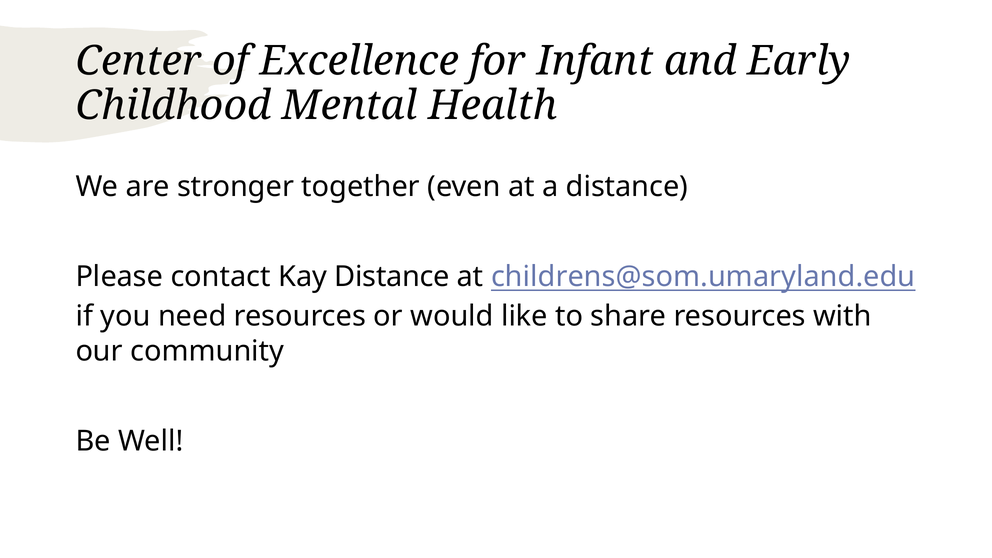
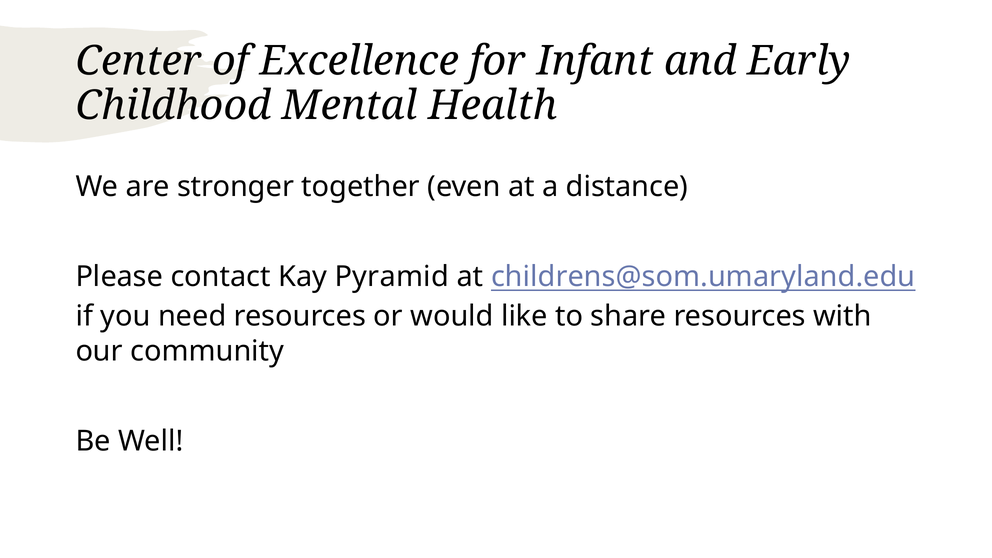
Kay Distance: Distance -> Pyramid (392, 277)
